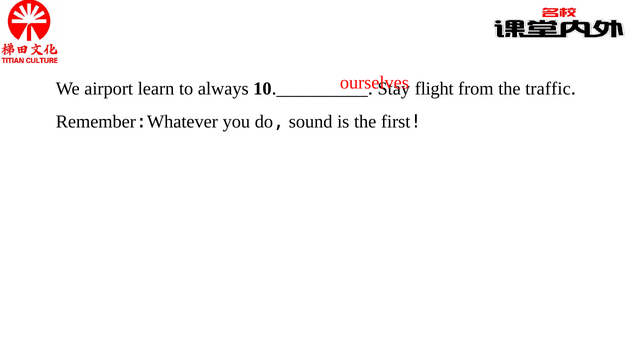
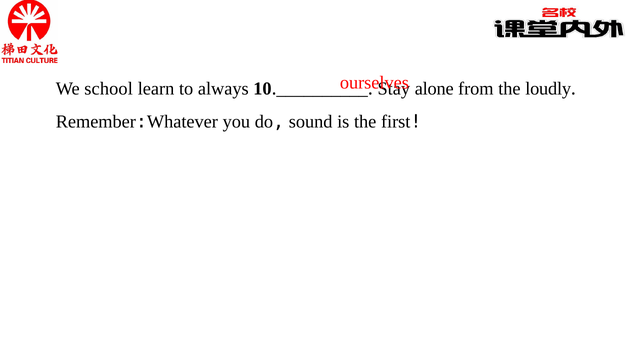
airport: airport -> school (109, 89)
flight: flight -> alone (434, 89)
traffic: traffic -> loudly (548, 89)
